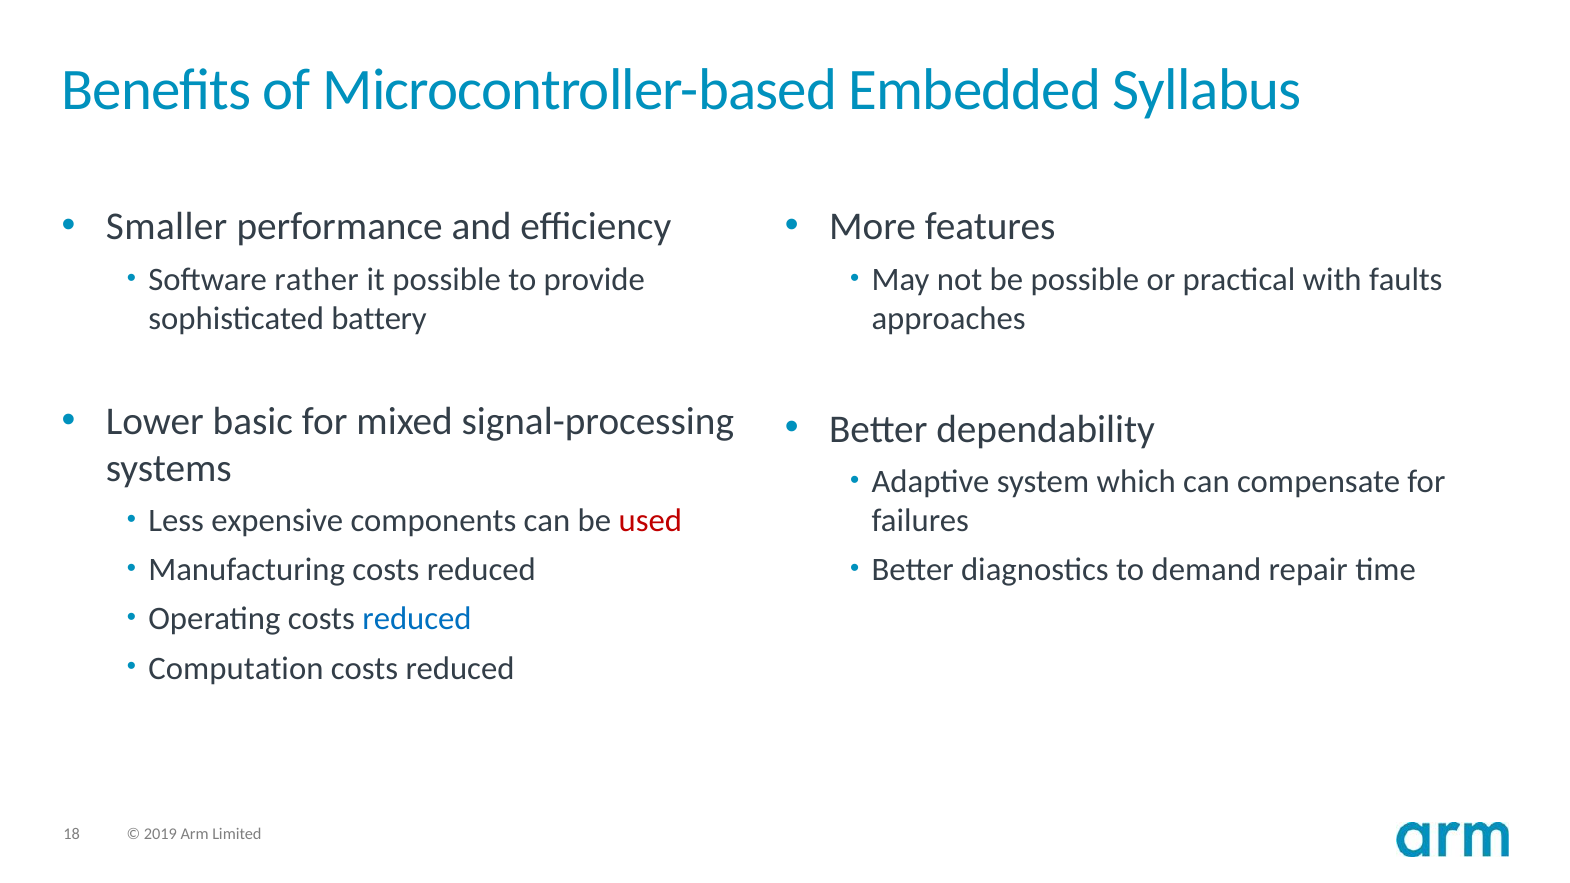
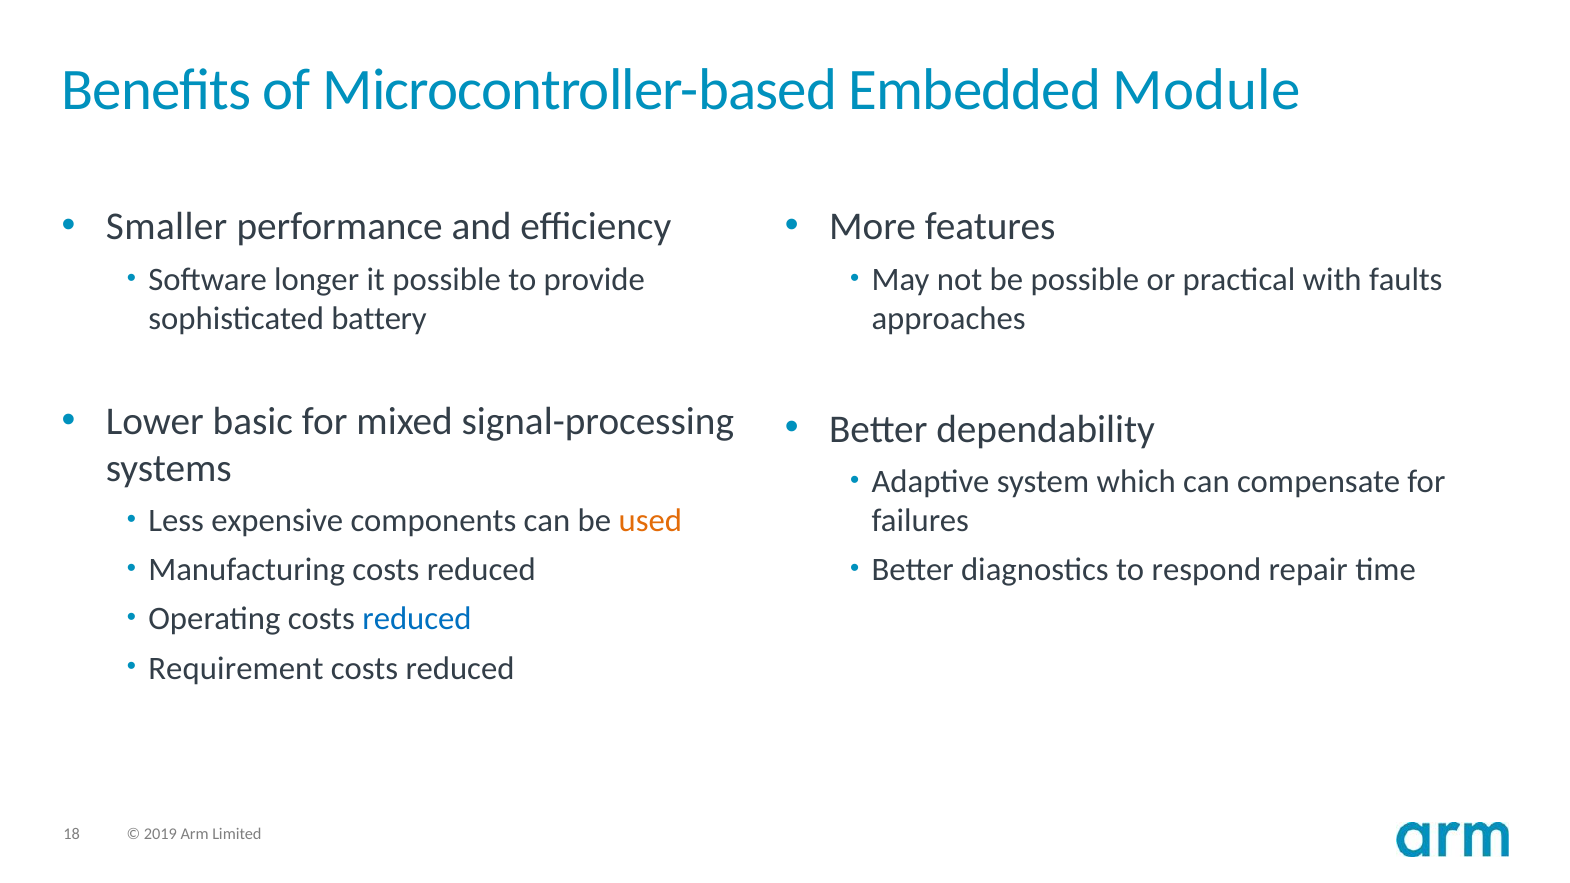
Syllabus: Syllabus -> Module (1207, 90)
rather: rather -> longer (317, 280)
used colour: red -> orange (650, 521)
demand: demand -> respond (1206, 570)
Computation: Computation -> Requirement (236, 668)
